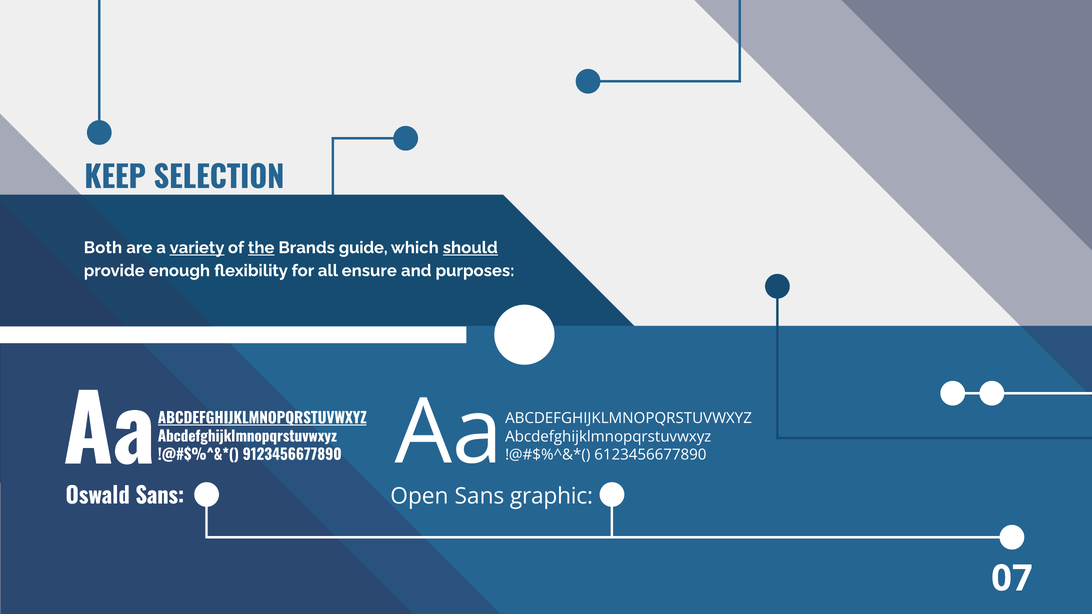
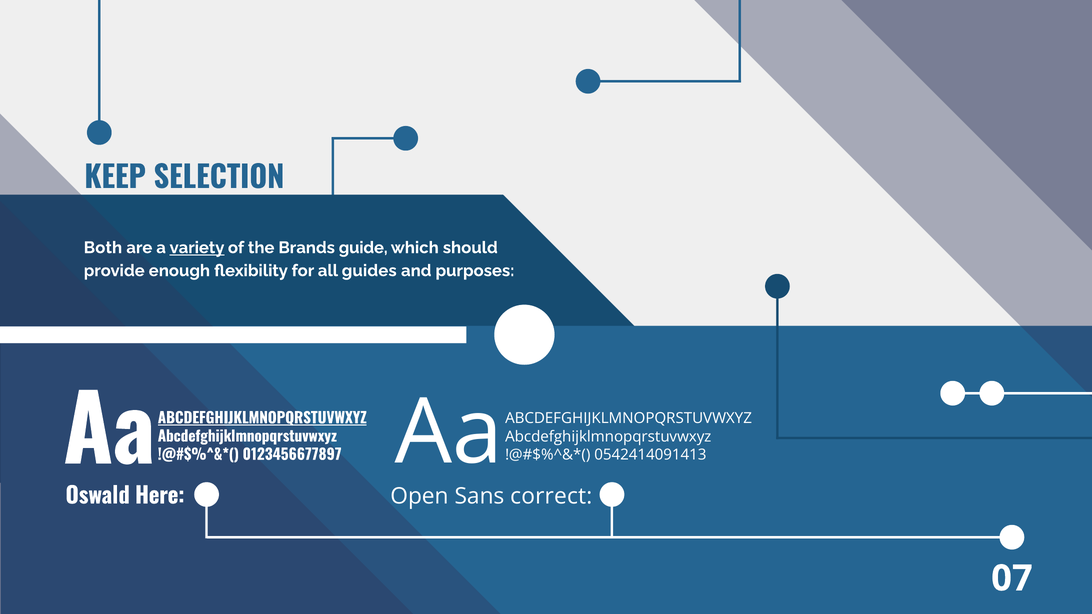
the underline: present -> none (261, 248)
should underline: present -> none (470, 248)
ensure: ensure -> guides (369, 271)
9123456677890: 9123456677890 -> 0123456677897 (292, 455)
6123456677890: 6123456677890 -> 0542414091413 (650, 455)
Oswald Sans: Sans -> Here (160, 496)
graphic: graphic -> correct (551, 496)
